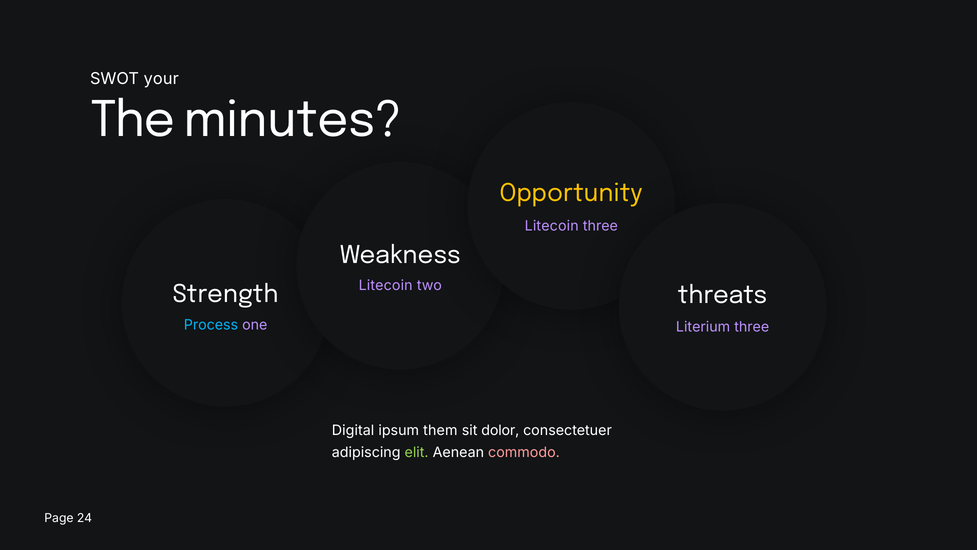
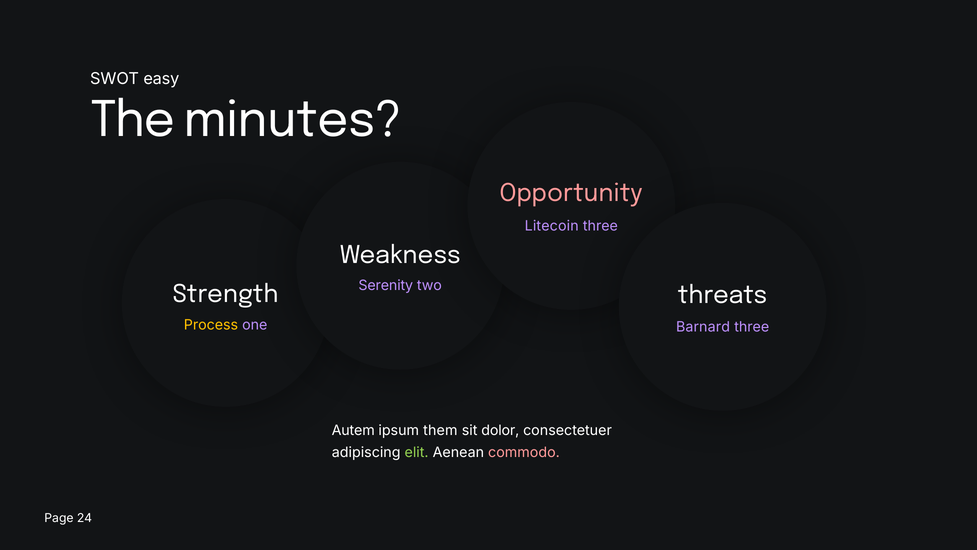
your: your -> easy (161, 79)
Opportunity colour: yellow -> pink (571, 193)
Litecoin: Litecoin -> Serenity (386, 285)
Process colour: light blue -> yellow (211, 325)
Literium: Literium -> Barnard (703, 327)
Digital: Digital -> Autem (353, 430)
